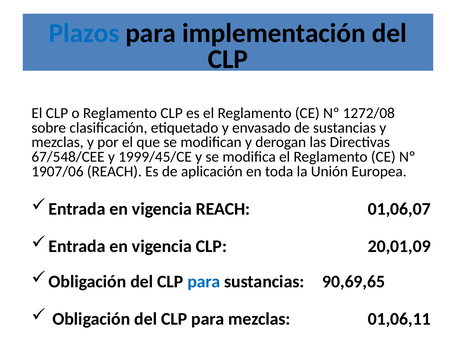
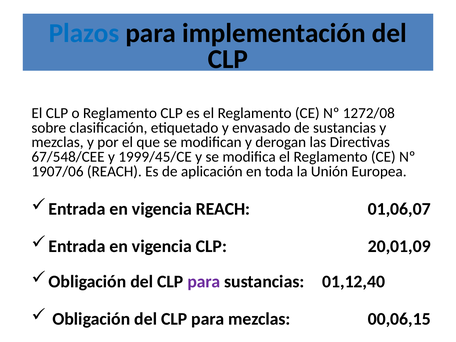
para colour: blue -> purple (204, 282)
90,69,65: 90,69,65 -> 01,12,40 (354, 282)
01,06,11: 01,06,11 -> 00,06,15 (399, 319)
